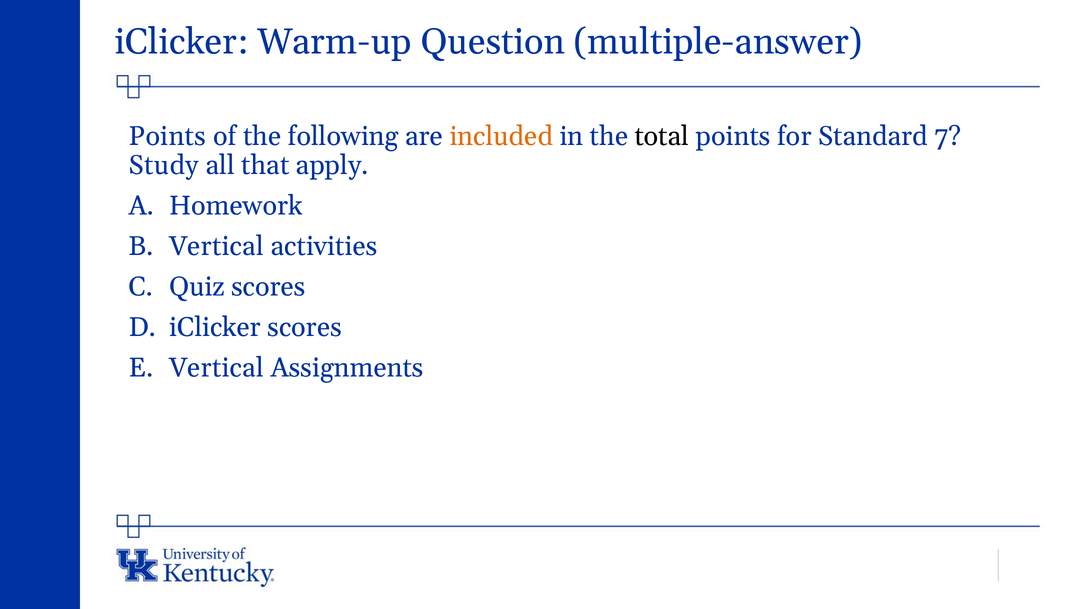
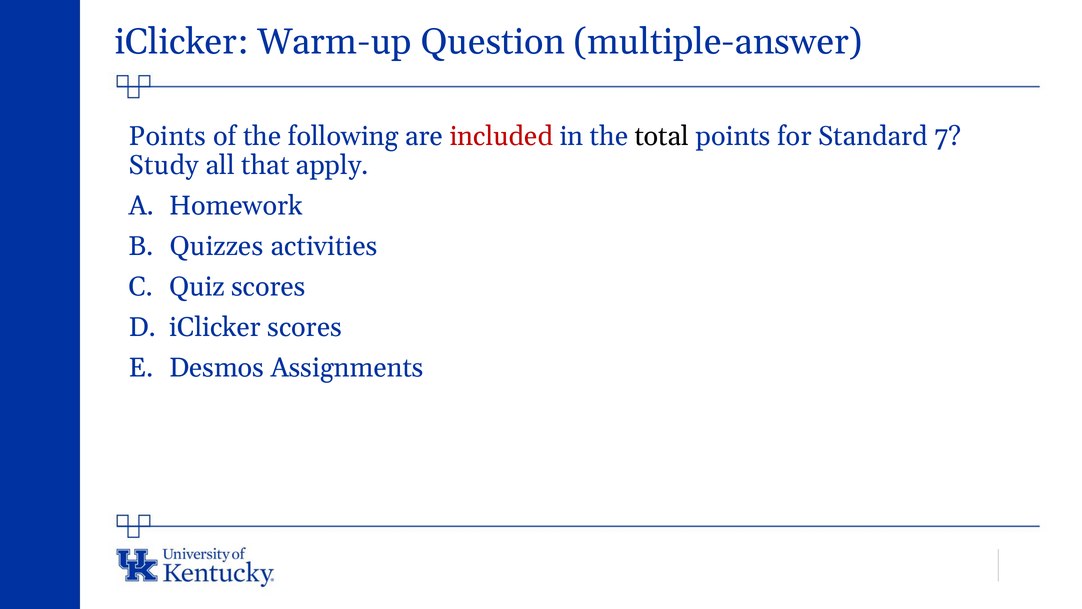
included colour: orange -> red (501, 136)
Vertical: Vertical -> Quizzes (217, 246)
Vertical: Vertical -> Desmos (217, 368)
